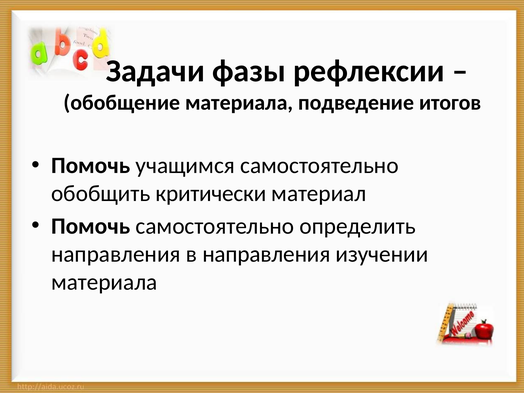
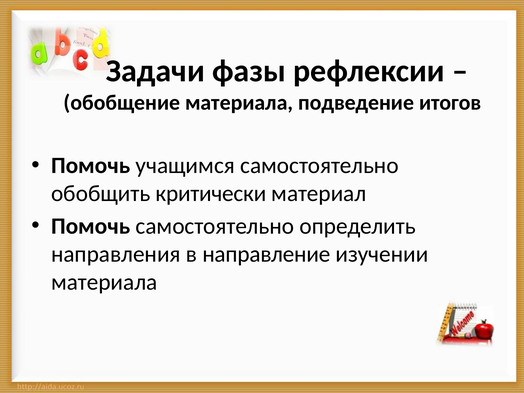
в направления: направления -> направление (266, 254)
